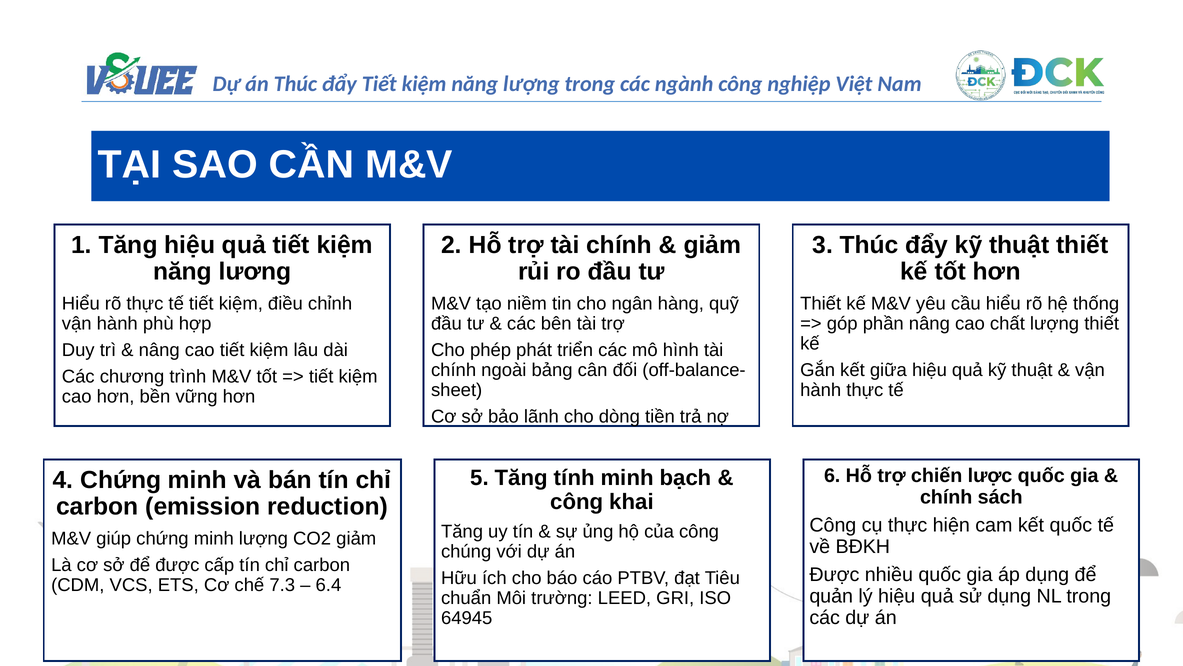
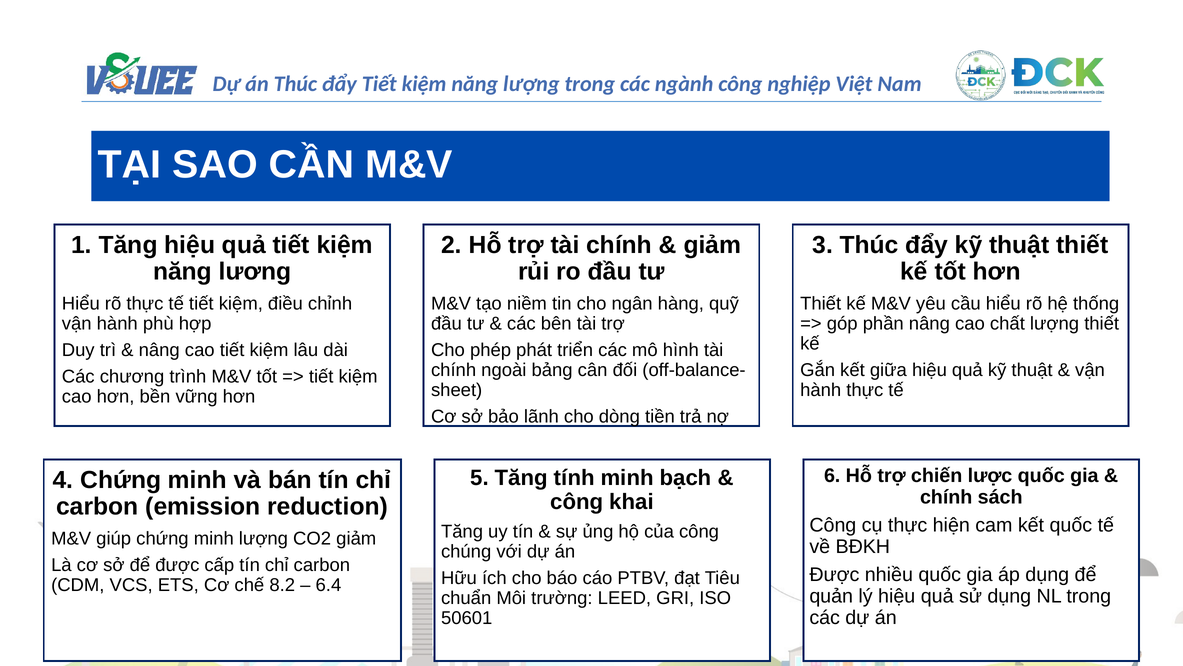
7.3: 7.3 -> 8.2 (282, 585)
64945: 64945 -> 50601 (467, 618)
